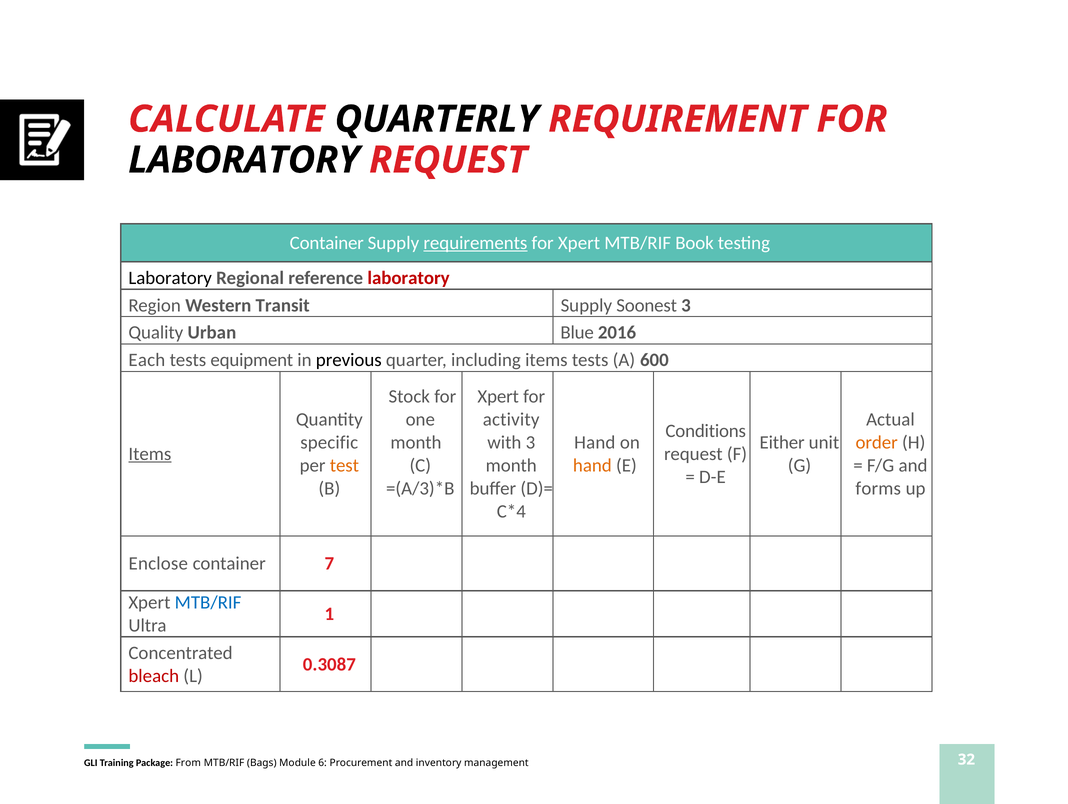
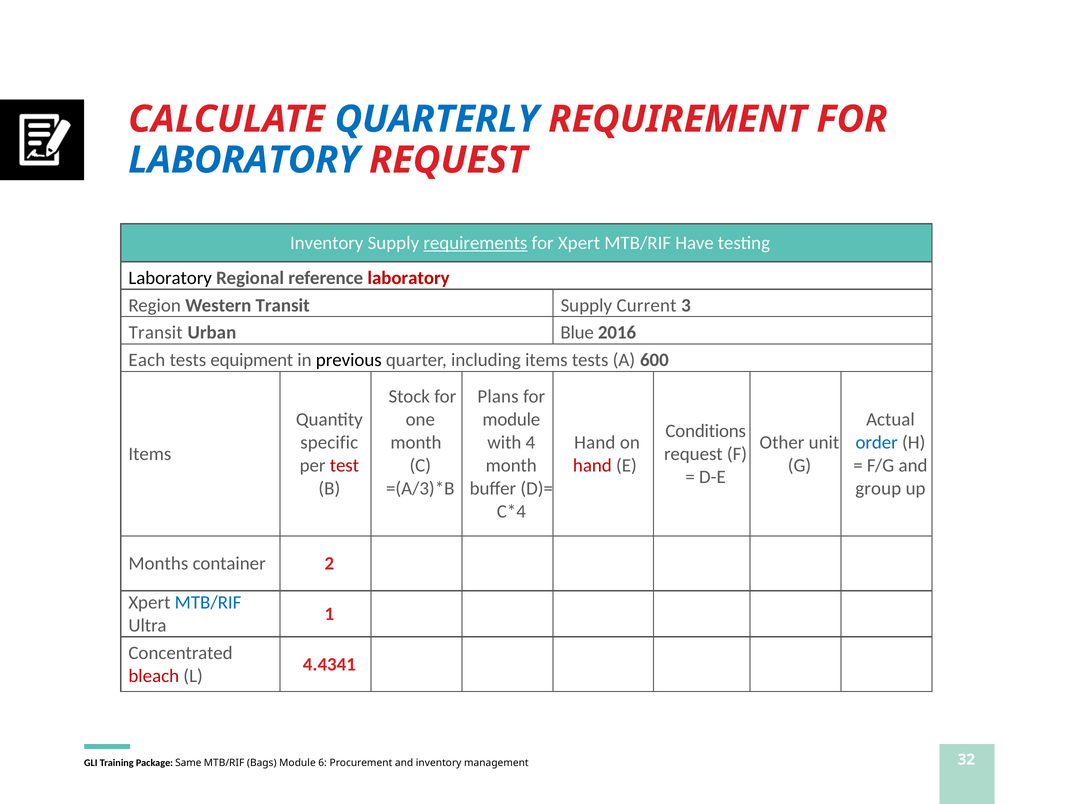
QUARTERLY colour: black -> blue (437, 119)
LABORATORY colour: black -> blue (244, 160)
Container: Container -> Inventory (327, 243)
Book: Book -> Have (695, 243)
Soonest: Soonest -> Current (646, 305)
Quality: Quality -> Transit (156, 333)
Xpert: Xpert -> Plans (498, 396)
activity: activity -> module (511, 419)
with 3: 3 -> 4 (530, 442)
Either: Either -> Other (782, 442)
order colour: orange -> blue (877, 442)
Items underline: present -> none (150, 454)
test colour: orange -> red (344, 465)
hand colour: orange -> red (592, 465)
forms: forms -> group (878, 488)
Enclose: Enclose -> Months (158, 563)
7: 7 -> 2 (329, 563)
0.3087: 0.3087 -> 4.4341 (329, 664)
From: From -> Same (188, 763)
